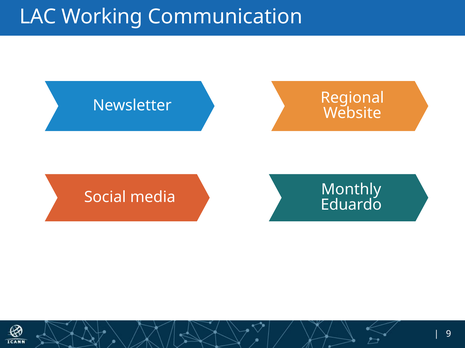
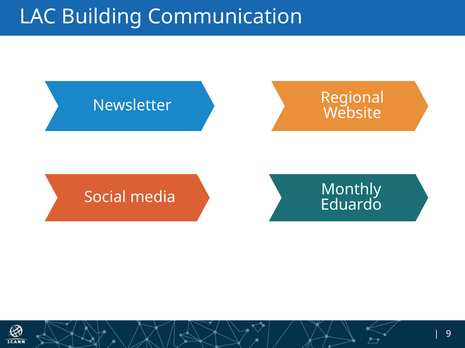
Working: Working -> Building (102, 17)
